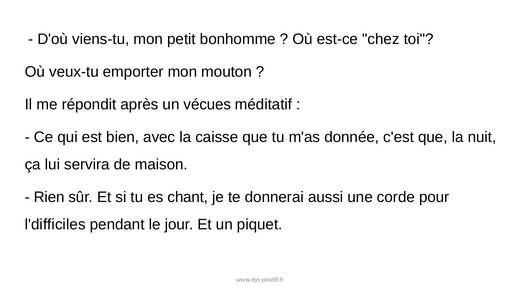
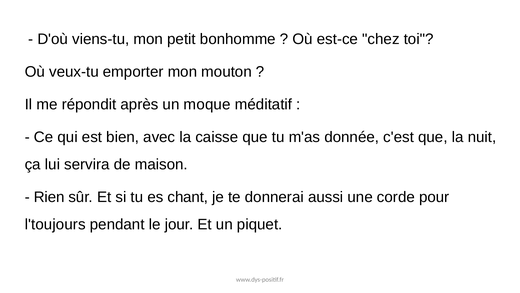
vécues: vécues -> moque (207, 104)
l'difficiles: l'difficiles -> l'toujours (55, 224)
